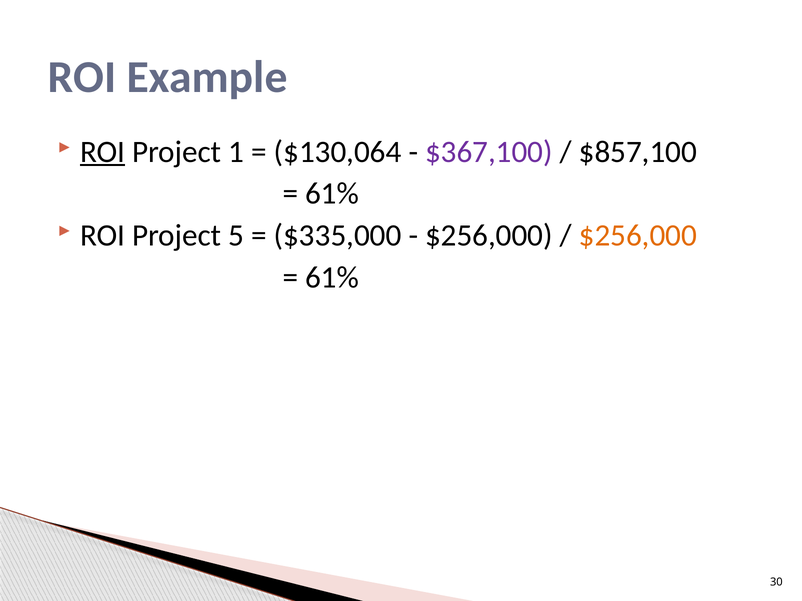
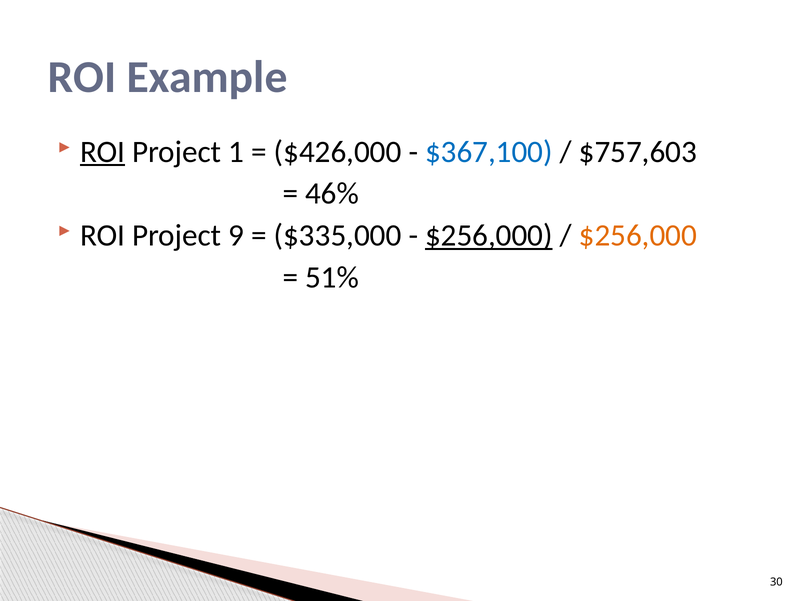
$130,064: $130,064 -> $426,000 (338, 152)
$367,100 colour: purple -> blue (489, 152)
$857,100: $857,100 -> $757,603 (638, 152)
61%: 61% -> 46% (332, 194)
5: 5 -> 9 (236, 236)
$256,000 underline: none -> present (489, 236)
61%: 61% -> 51% (332, 278)
